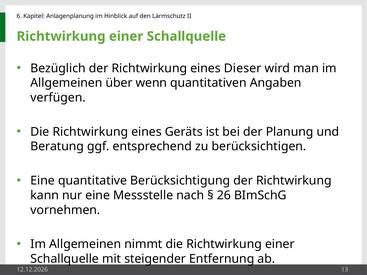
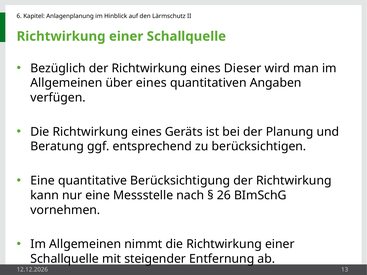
über wenn: wenn -> eines (151, 83)
